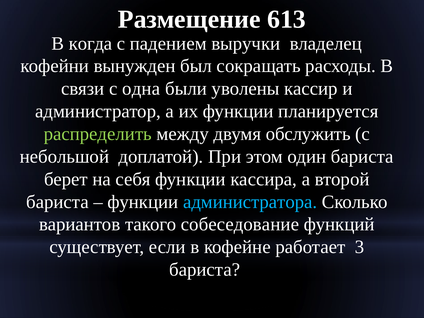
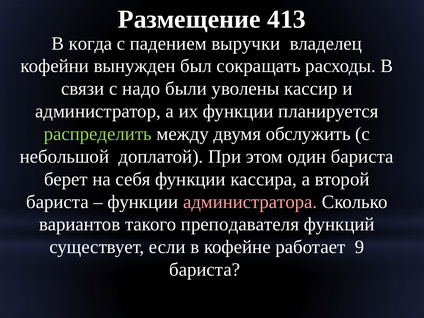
613: 613 -> 413 (286, 19)
одна: одна -> надо (141, 89)
администратора colour: light blue -> pink (250, 202)
собеседование: собеседование -> преподавателя (240, 224)
3: 3 -> 9 (360, 247)
